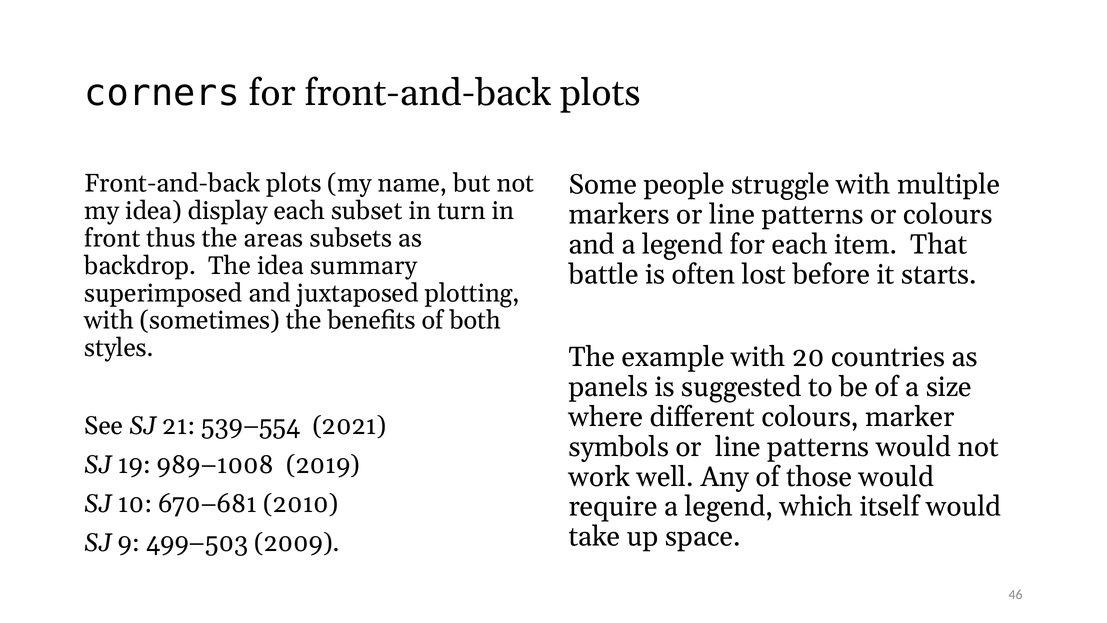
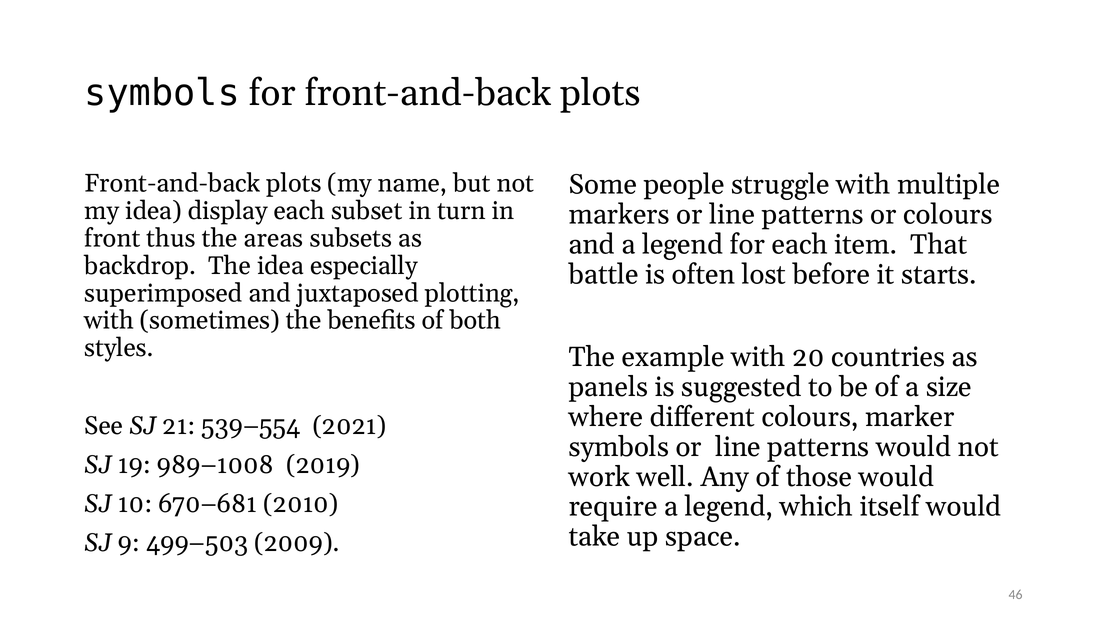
corners: corners -> symbols (162, 93)
summary: summary -> especially (364, 266)
